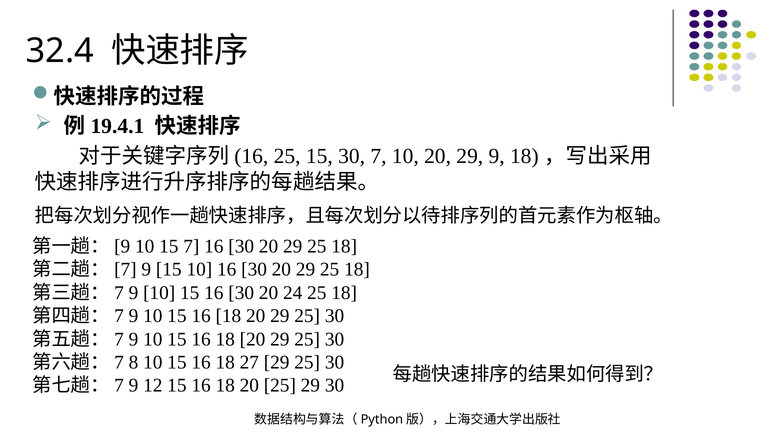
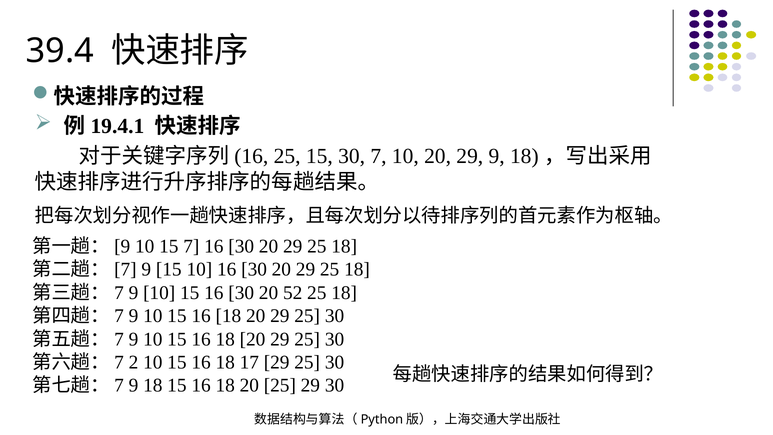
32.4: 32.4 -> 39.4 (60, 51)
24: 24 -> 52 (293, 293)
8: 8 -> 2 (133, 362)
27: 27 -> 17 (249, 362)
12: 12 -> 18 (153, 385)
